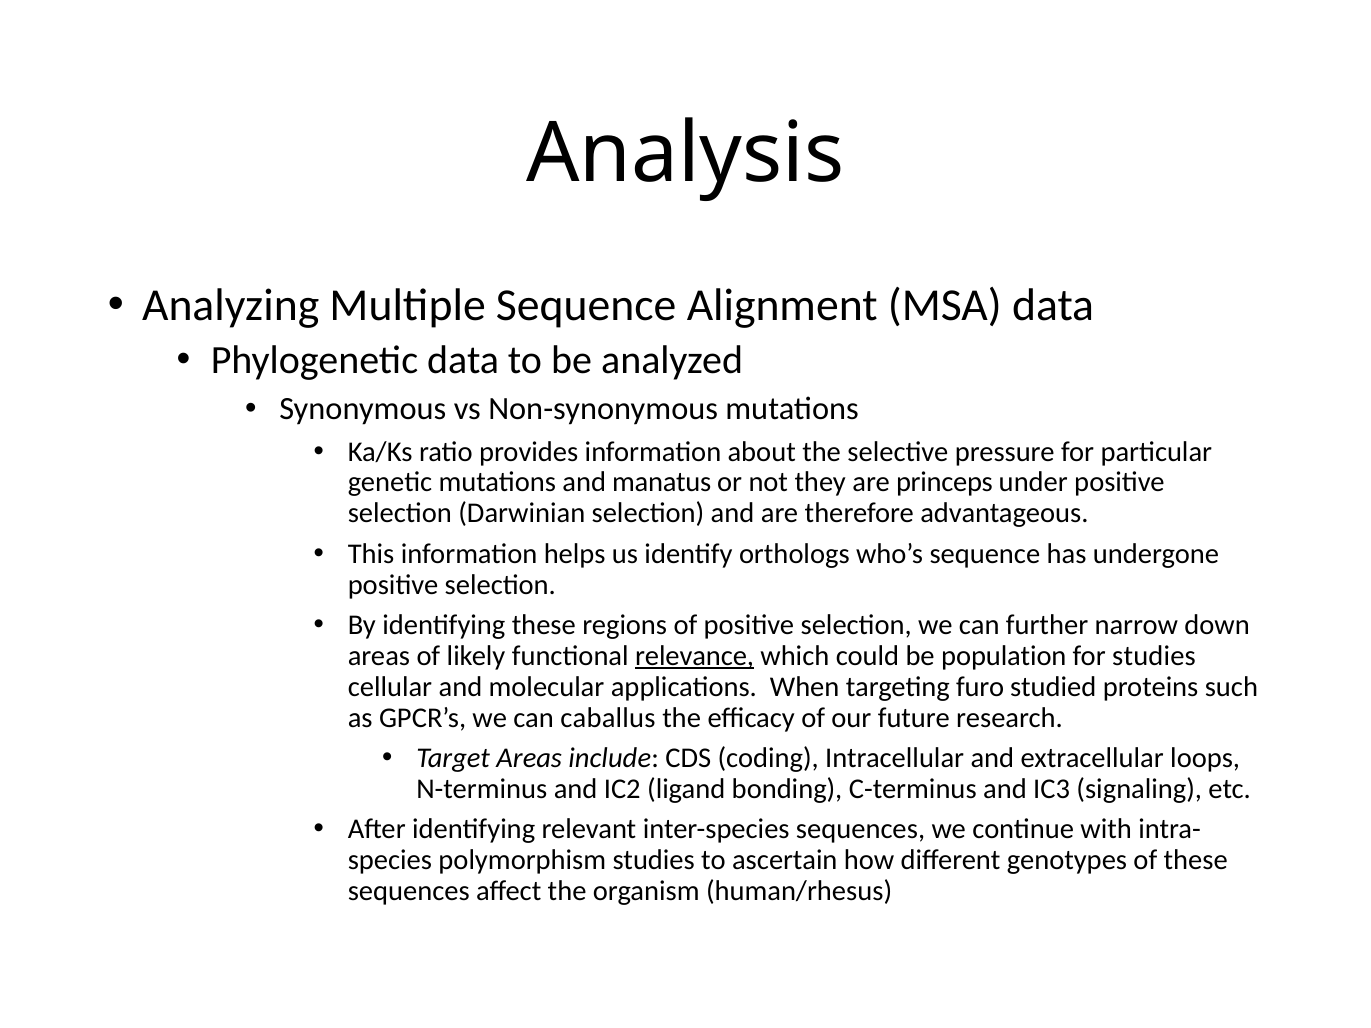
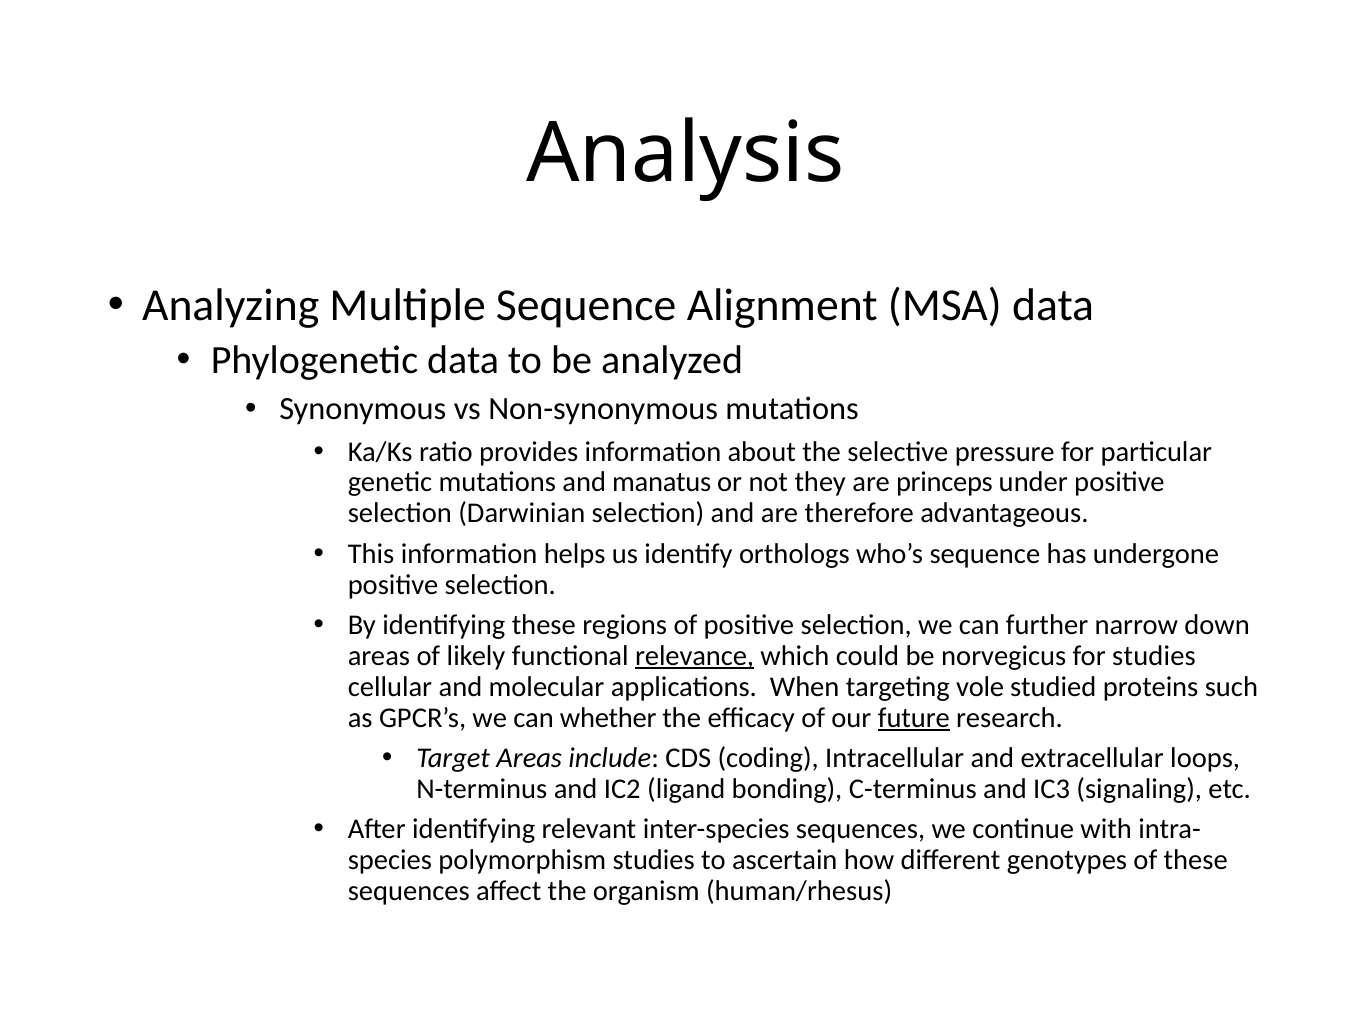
population: population -> norvegicus (1004, 656)
furo: furo -> vole (980, 687)
caballus: caballus -> whether (608, 718)
future underline: none -> present (914, 718)
